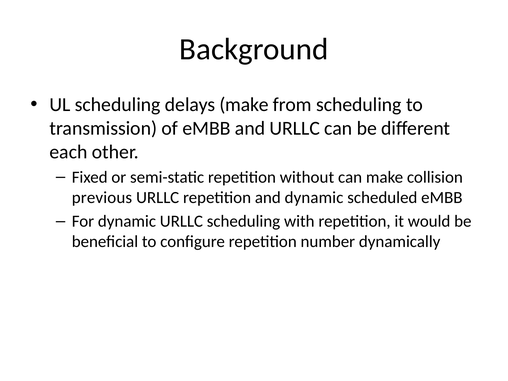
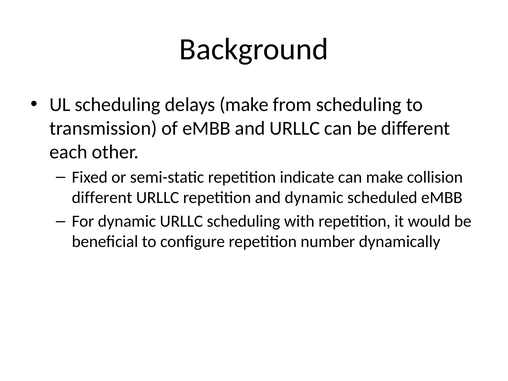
without: without -> indicate (307, 177)
previous: previous -> different (102, 198)
